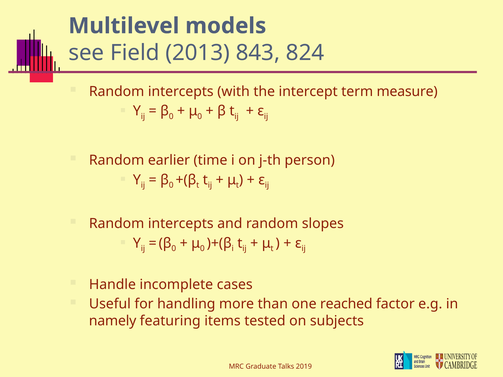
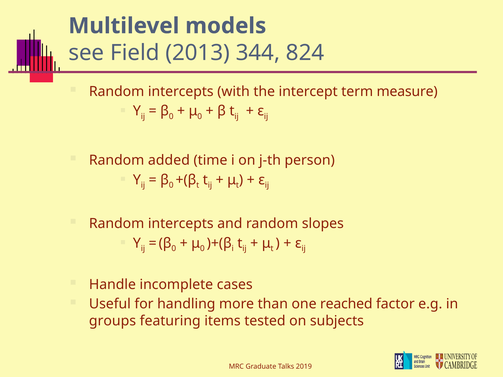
843: 843 -> 344 (258, 53)
earlier: earlier -> added (169, 160)
namely: namely -> groups (113, 321)
